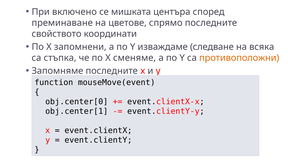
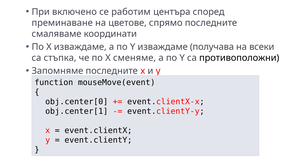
мишката: мишката -> работим (131, 12)
свойството: свойството -> смаляваме (57, 34)
X запомнени: запомнени -> изваждаме (80, 47)
следване: следване -> получава (212, 47)
всяка: всяка -> всеки (262, 47)
противоположни colour: orange -> black (239, 58)
